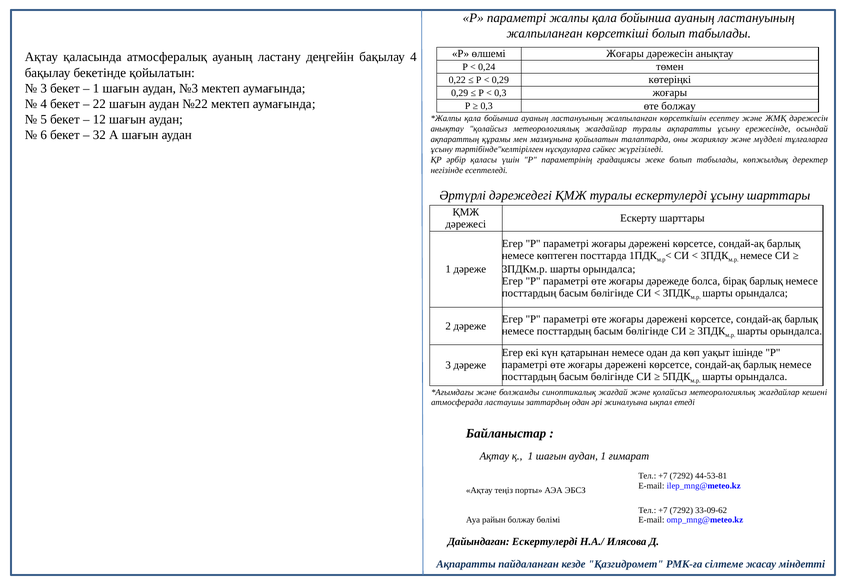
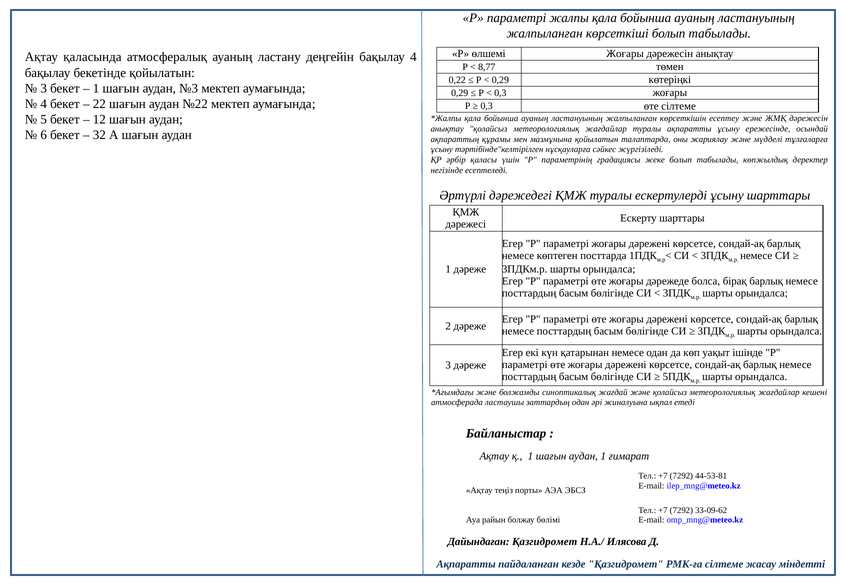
0,24: 0,24 -> 8,77 (487, 67)
өте болжау: болжау -> сілтеме (679, 106)
Дайындаған Ескертулерді: Ескертулерді -> Қазгидромет (545, 542)
